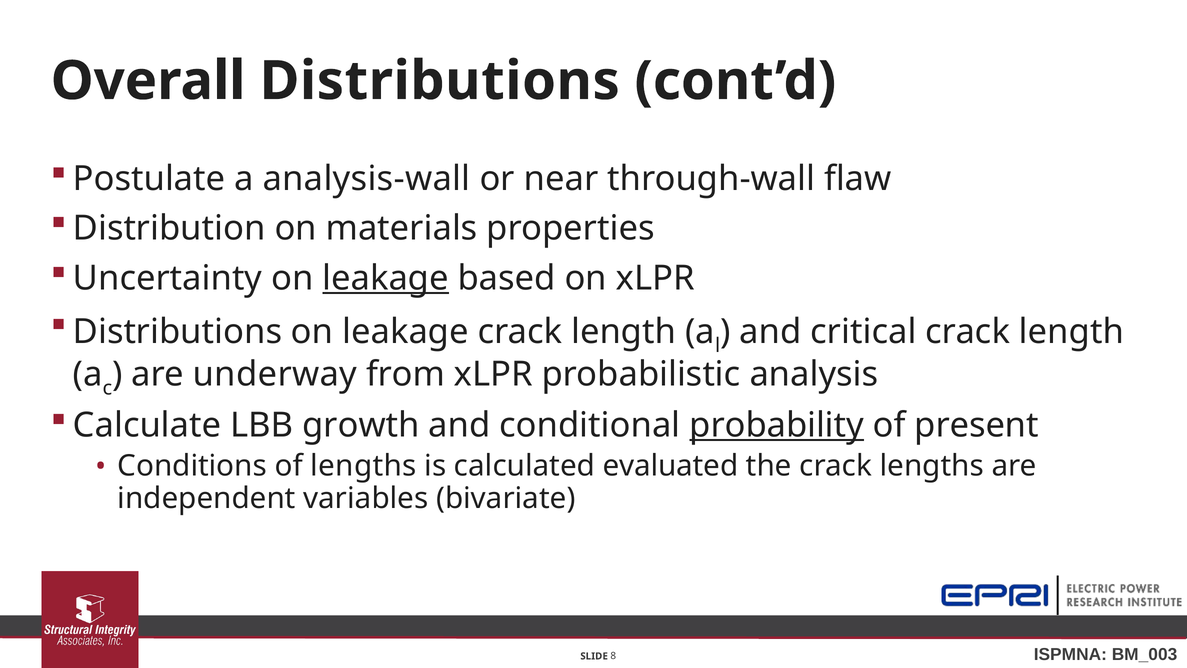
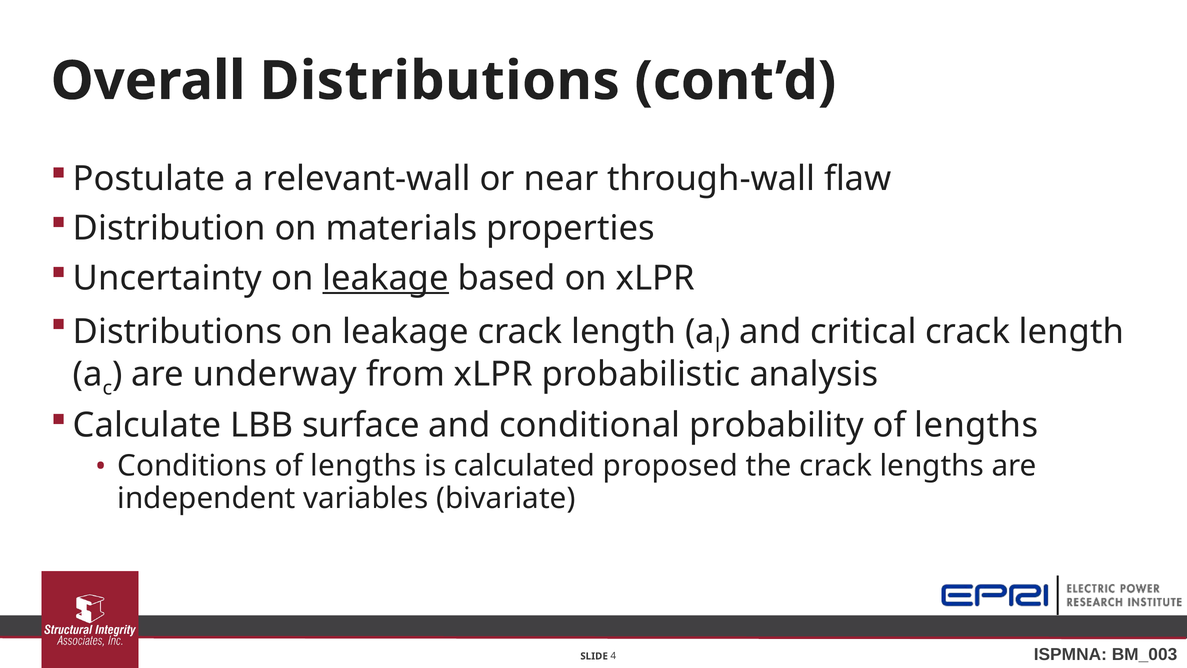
analysis-wall: analysis-wall -> relevant-wall (367, 179)
growth: growth -> surface (361, 425)
probability underline: present -> none (777, 425)
present: present -> lengths (976, 425)
evaluated: evaluated -> proposed (670, 466)
8: 8 -> 4 (613, 656)
